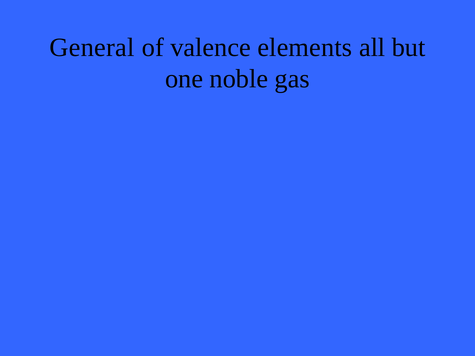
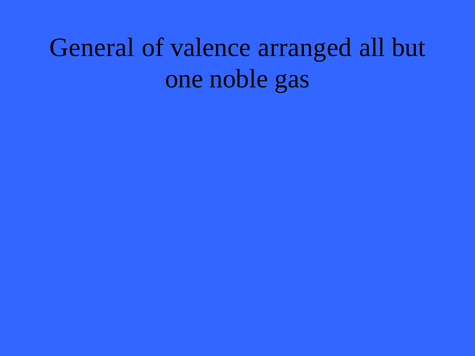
elements: elements -> arranged (305, 47)
